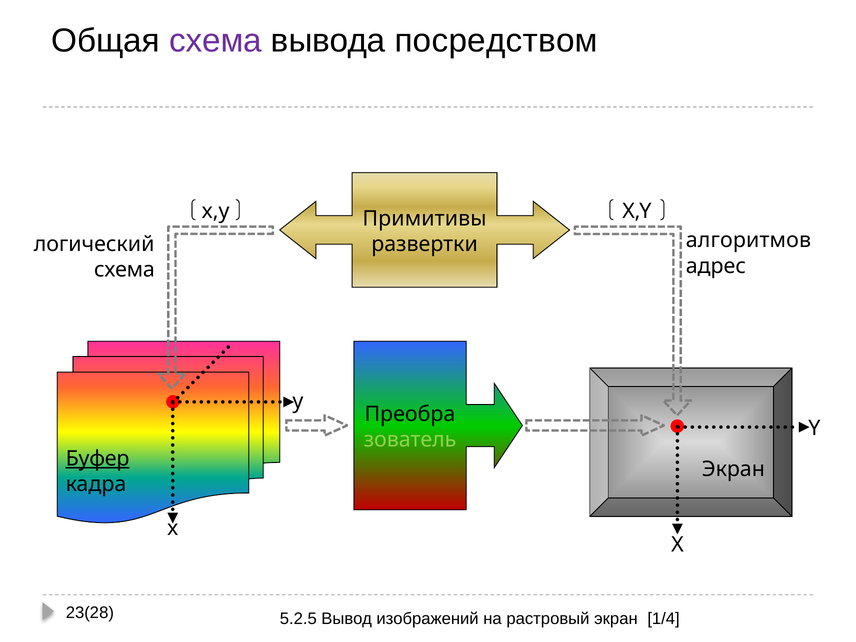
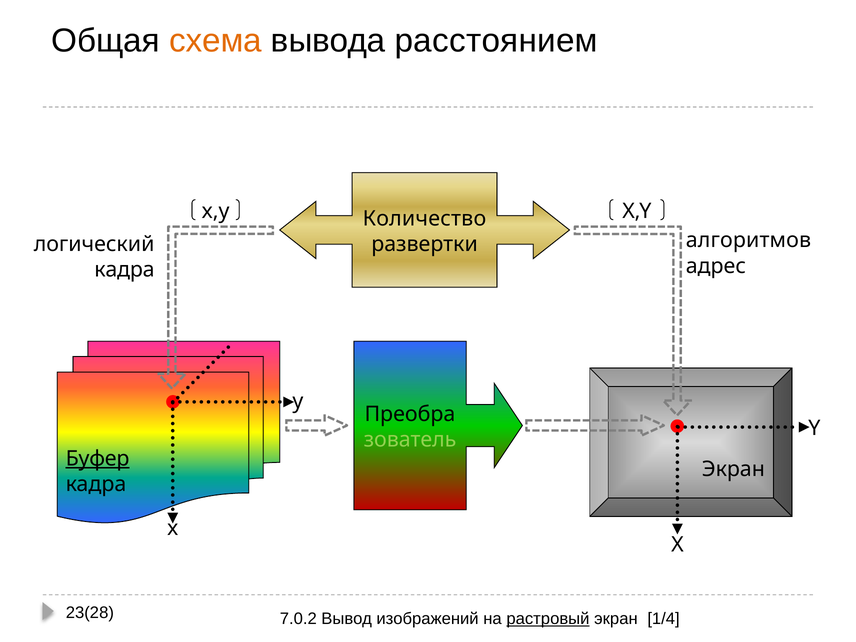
схема colour: purple -> orange (215, 41)
посредством: посредством -> расстоянием (496, 41)
Примитивы: Примитивы -> Количество (424, 219)
схема: схема -> кадра (124, 270)
5.2.5: 5.2.5 -> 7.0.2 (298, 619)
растровый underline: none -> present (548, 619)
